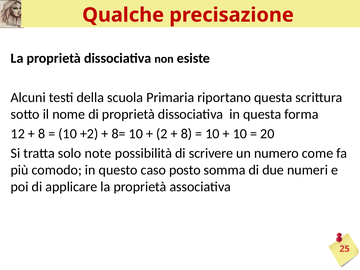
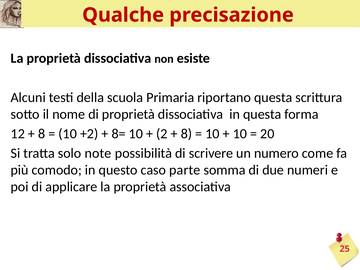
posto: posto -> parte (185, 170)
